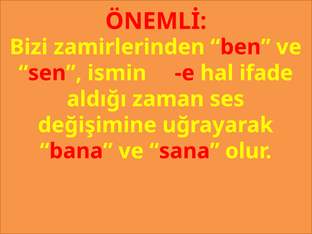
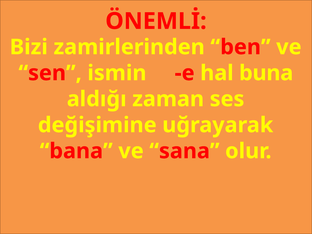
ifade: ifade -> buna (266, 73)
